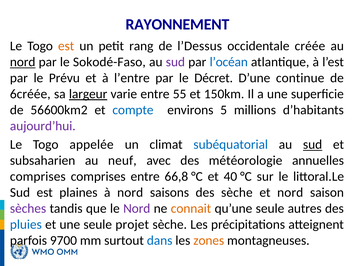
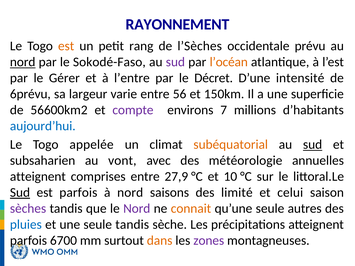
l’Dessus: l’Dessus -> l’Sèches (200, 46)
créée: créée -> prévu (310, 46)
l’océan colour: blue -> orange (229, 62)
Prévu: Prévu -> Gérer (64, 78)
continue: continue -> intensité (300, 78)
6créée: 6créée -> 6prévu (30, 94)
largeur underline: present -> none (88, 94)
55: 55 -> 56 (180, 94)
compte colour: blue -> purple (133, 110)
5: 5 -> 7 (224, 110)
aujourd’hui colour: purple -> blue (43, 126)
subéquatorial colour: blue -> orange (231, 145)
neuf: neuf -> vont (122, 161)
comprises: comprises -> atteignent (38, 177)
66,8: 66,8 -> 27,9 (176, 177)
40: 40 -> 10 (230, 177)
Sud underline: none -> present (20, 193)
est plaines: plaines -> parfois (78, 193)
des sèche: sèche -> limité (237, 193)
et nord: nord -> celui (290, 193)
seule projet: projet -> tandis (132, 225)
9700: 9700 -> 6700 (63, 241)
dans colour: blue -> orange (160, 241)
zones colour: orange -> purple (209, 241)
